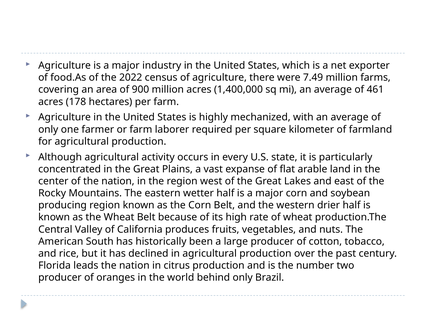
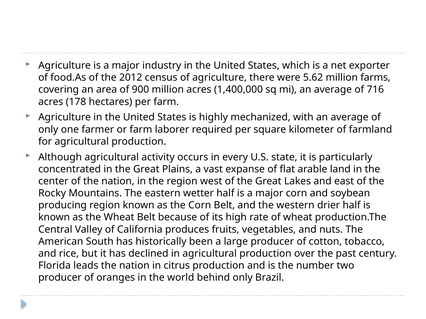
2022: 2022 -> 2012 (131, 78)
7.49: 7.49 -> 5.62 (313, 78)
461: 461 -> 716 (375, 90)
